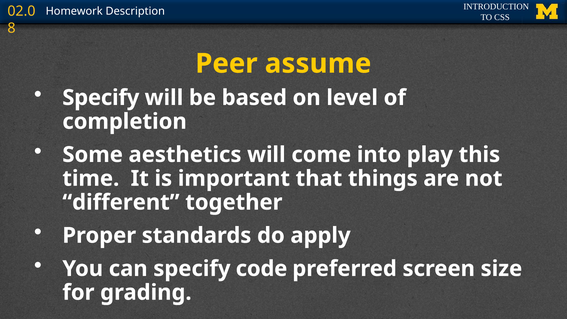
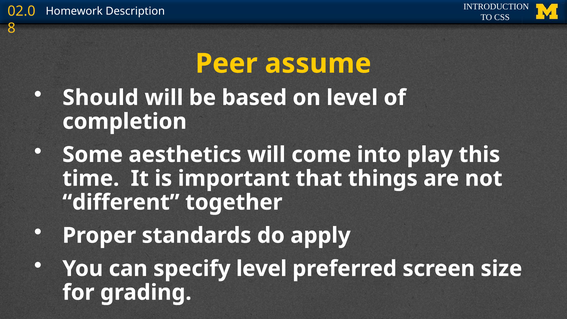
Specify: Specify -> Should (101, 98)
specify code: code -> level (262, 269)
